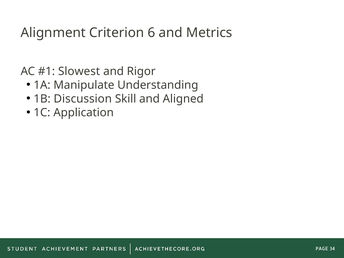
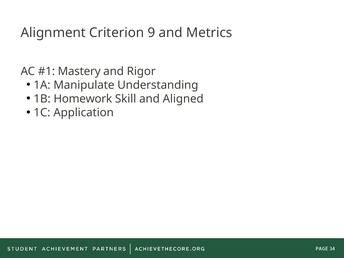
6: 6 -> 9 (151, 33)
Slowest: Slowest -> Mastery (79, 71)
Discussion: Discussion -> Homework (83, 99)
